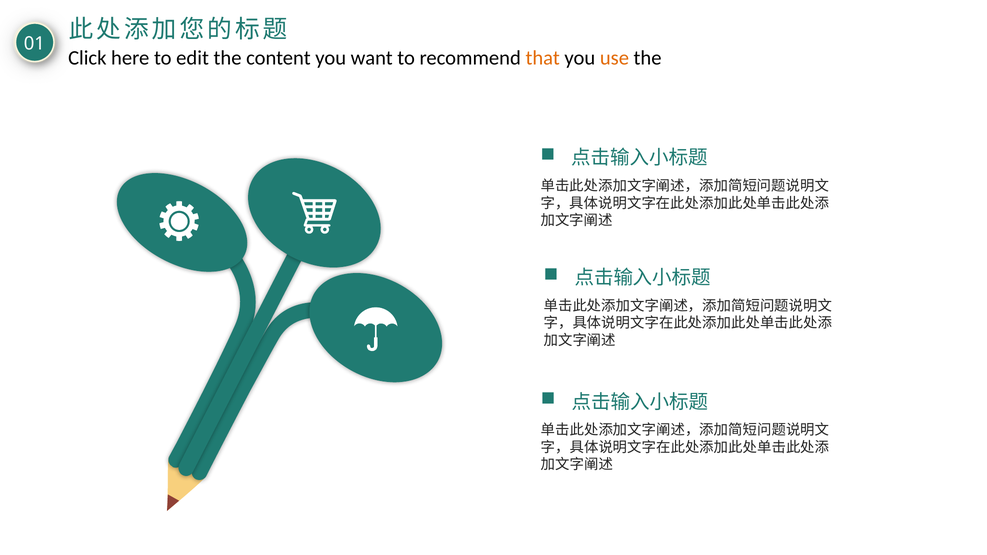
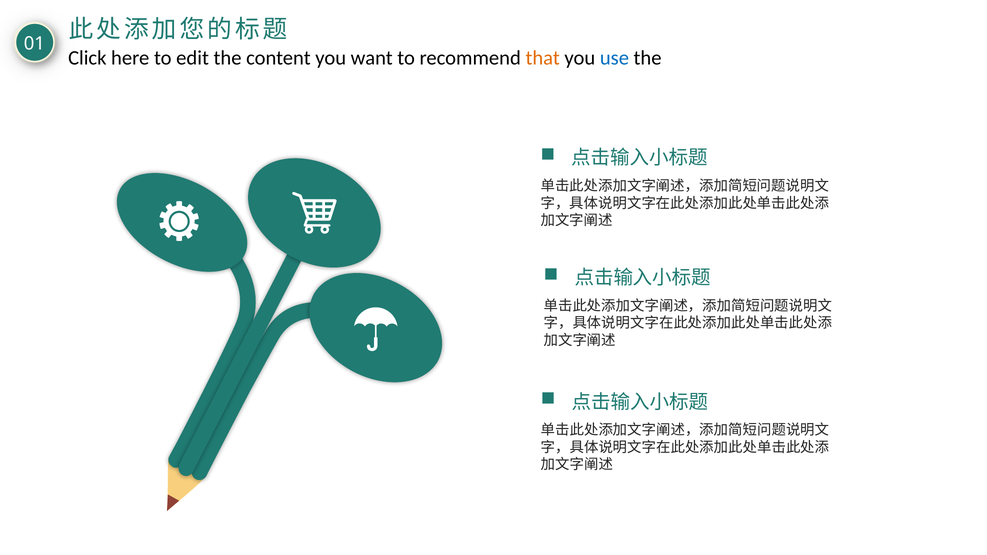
use colour: orange -> blue (614, 58)
